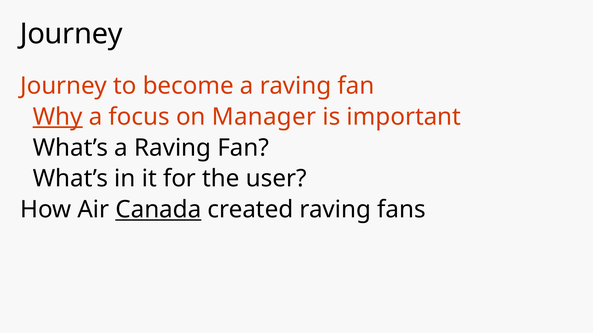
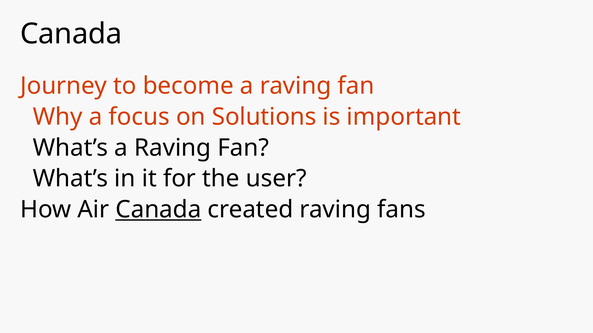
Journey: Journey -> Canada (71, 34)
Why underline: present -> none (58, 117)
Manager: Manager -> Solutions (264, 117)
